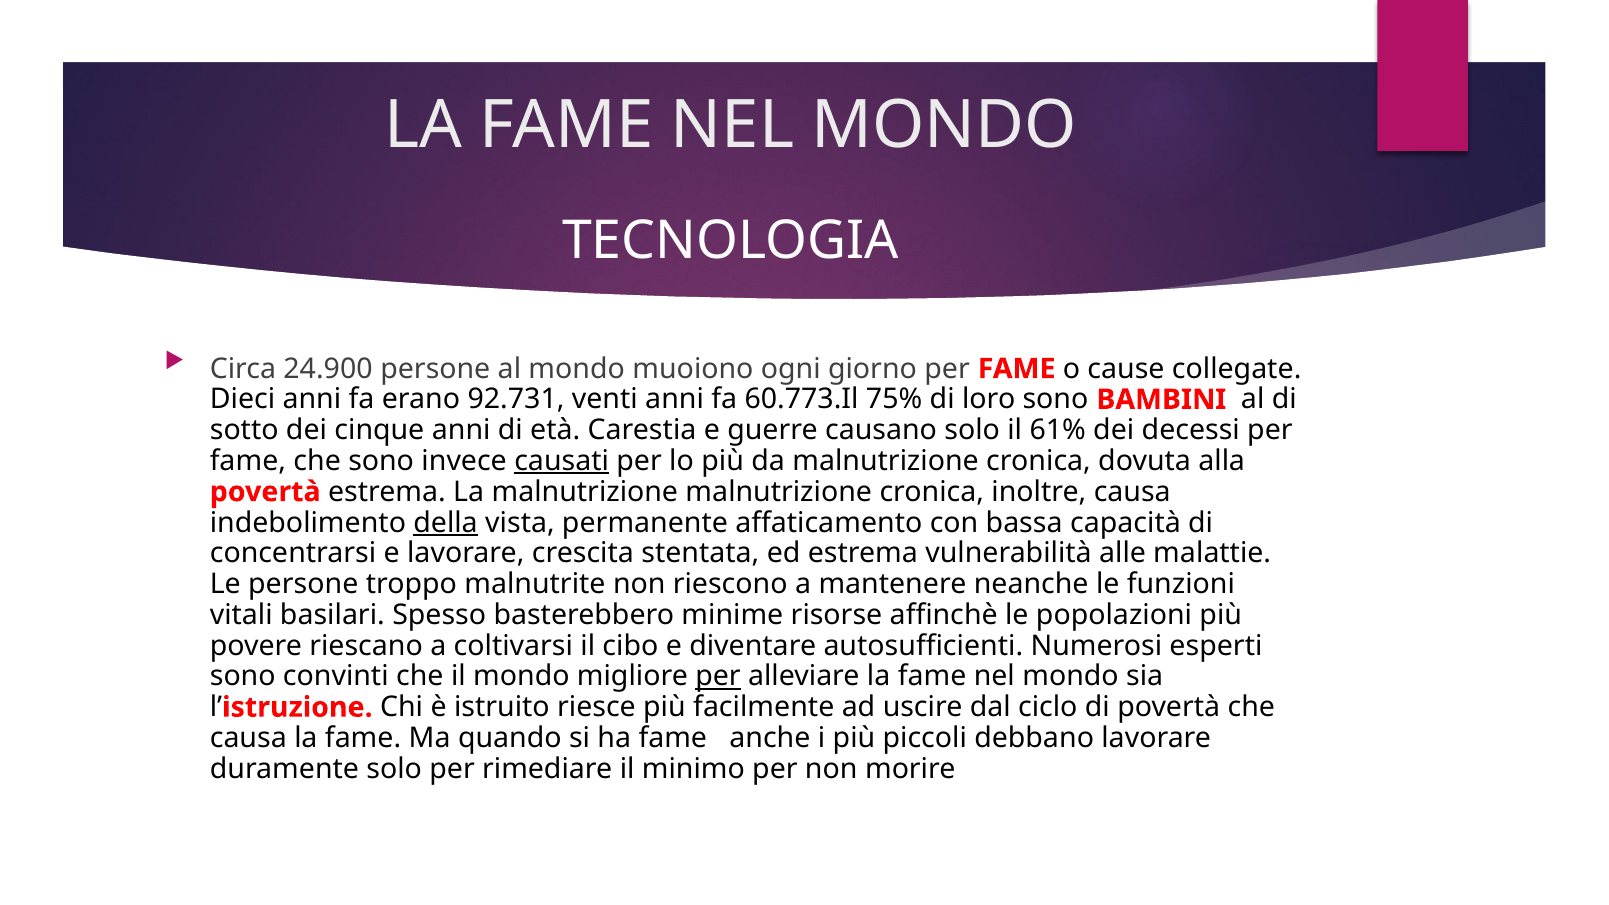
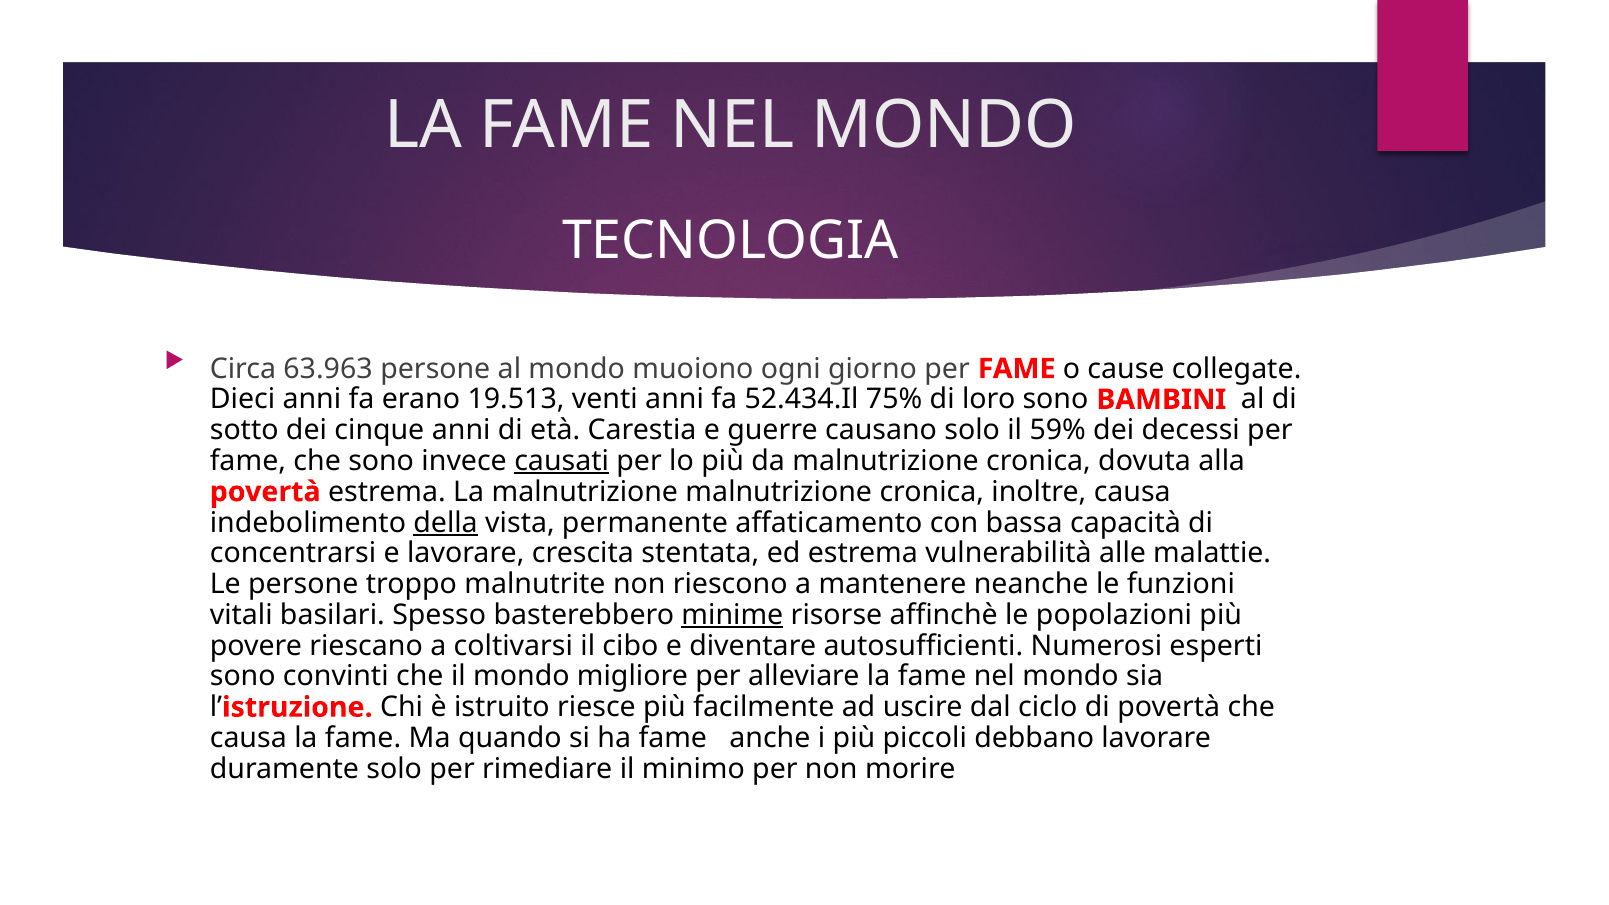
24.900: 24.900 -> 63.963 (328, 369)
92.731: 92.731 -> 19.513 (516, 400)
60.773.Il: 60.773.Il -> 52.434.Il (801, 400)
61%: 61% -> 59% (1058, 430)
minime underline: none -> present (732, 615)
per underline: present -> none (718, 677)
